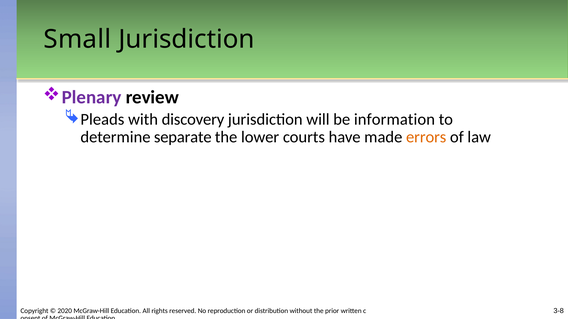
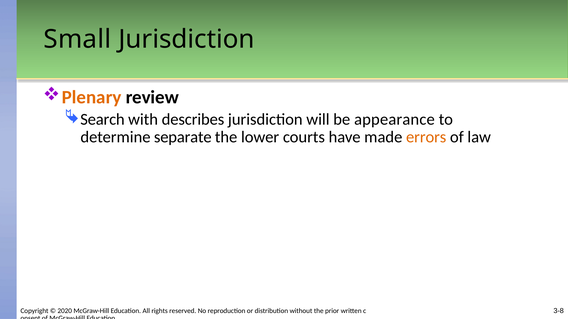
Plenary colour: purple -> orange (92, 97)
Pleads: Pleads -> Search (102, 119)
discovery: discovery -> describes (193, 119)
information: information -> appearance (394, 119)
